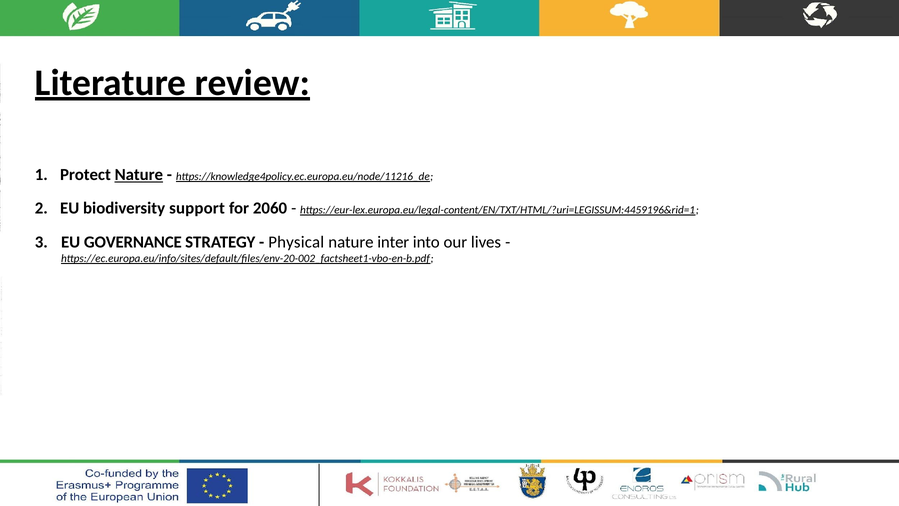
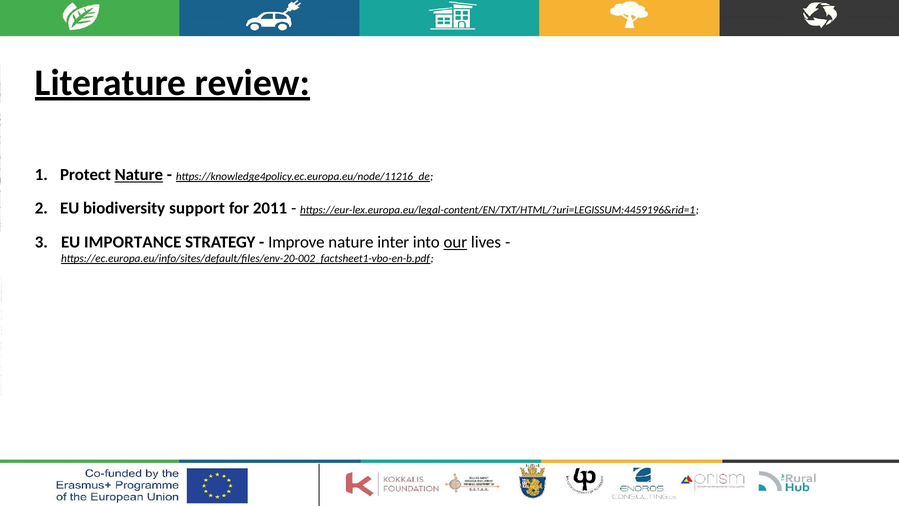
2060: 2060 -> 2011 (270, 208)
GOVERNANCE: GOVERNANCE -> IMPORTANCE (133, 242)
Physical: Physical -> Improve (296, 242)
our underline: none -> present (455, 242)
